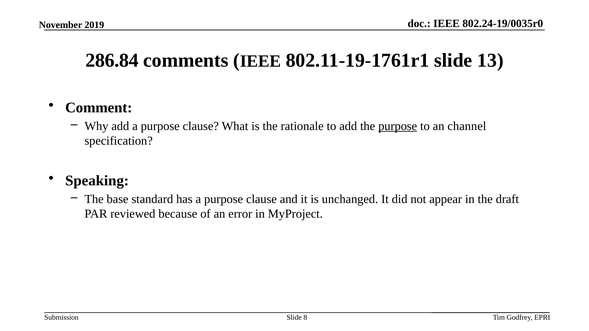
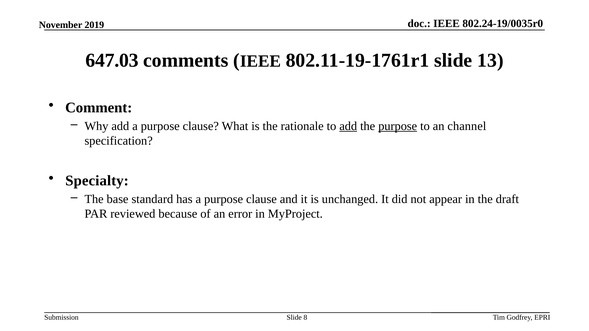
286.84: 286.84 -> 647.03 (112, 60)
add underline: none -> present (348, 126)
Speaking: Speaking -> Specialty (97, 181)
